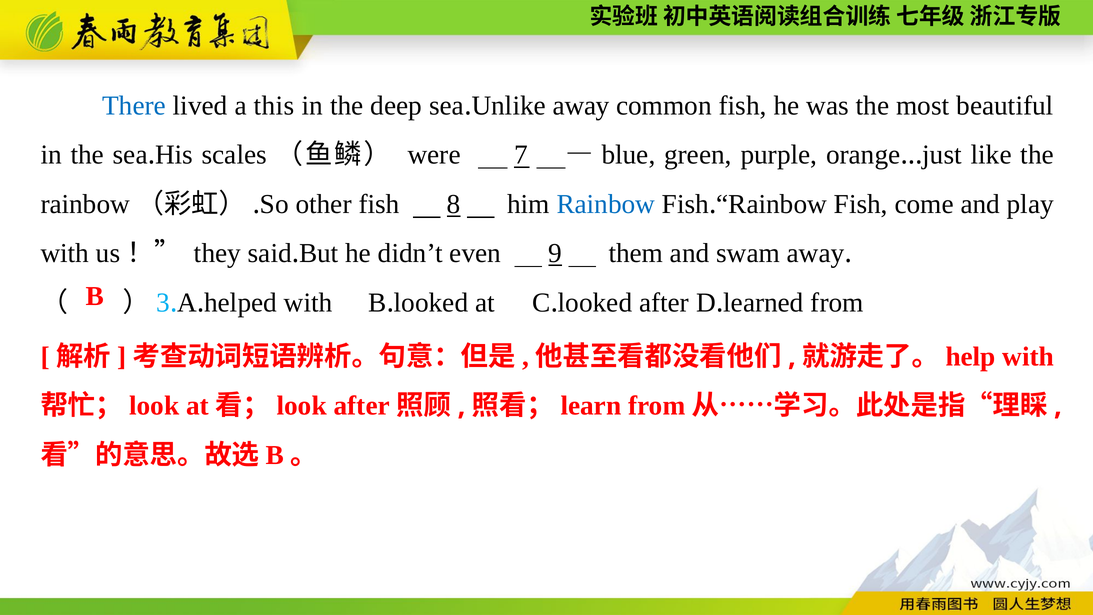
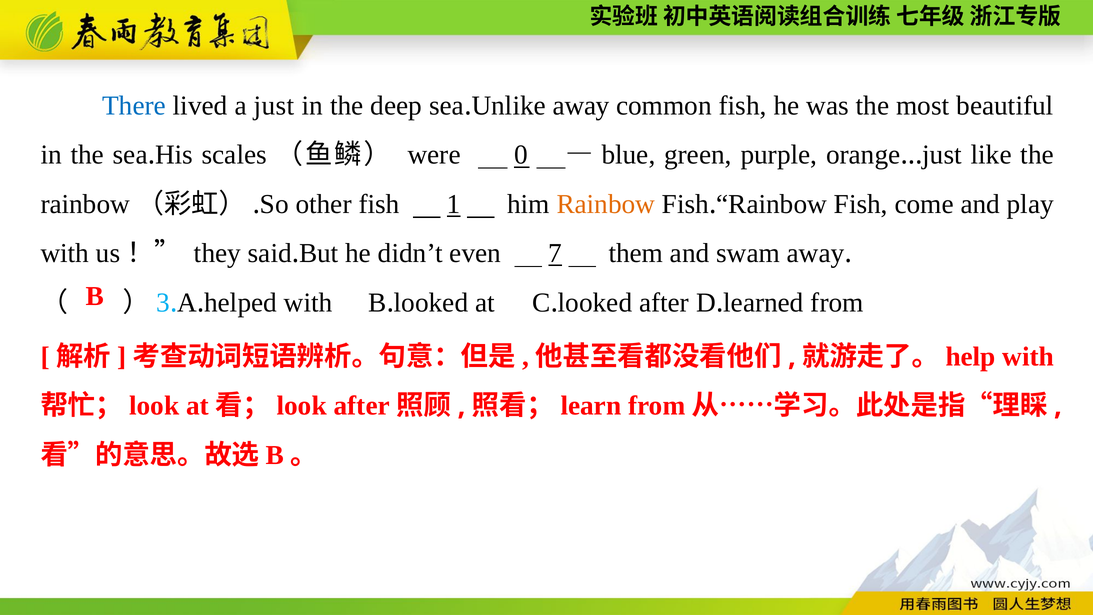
a this: this -> just (274, 106)
7: 7 -> 0 (521, 155)
8: 8 -> 1 (454, 204)
Rainbow colour: blue -> orange (606, 204)
9: 9 -> 7 (555, 253)
